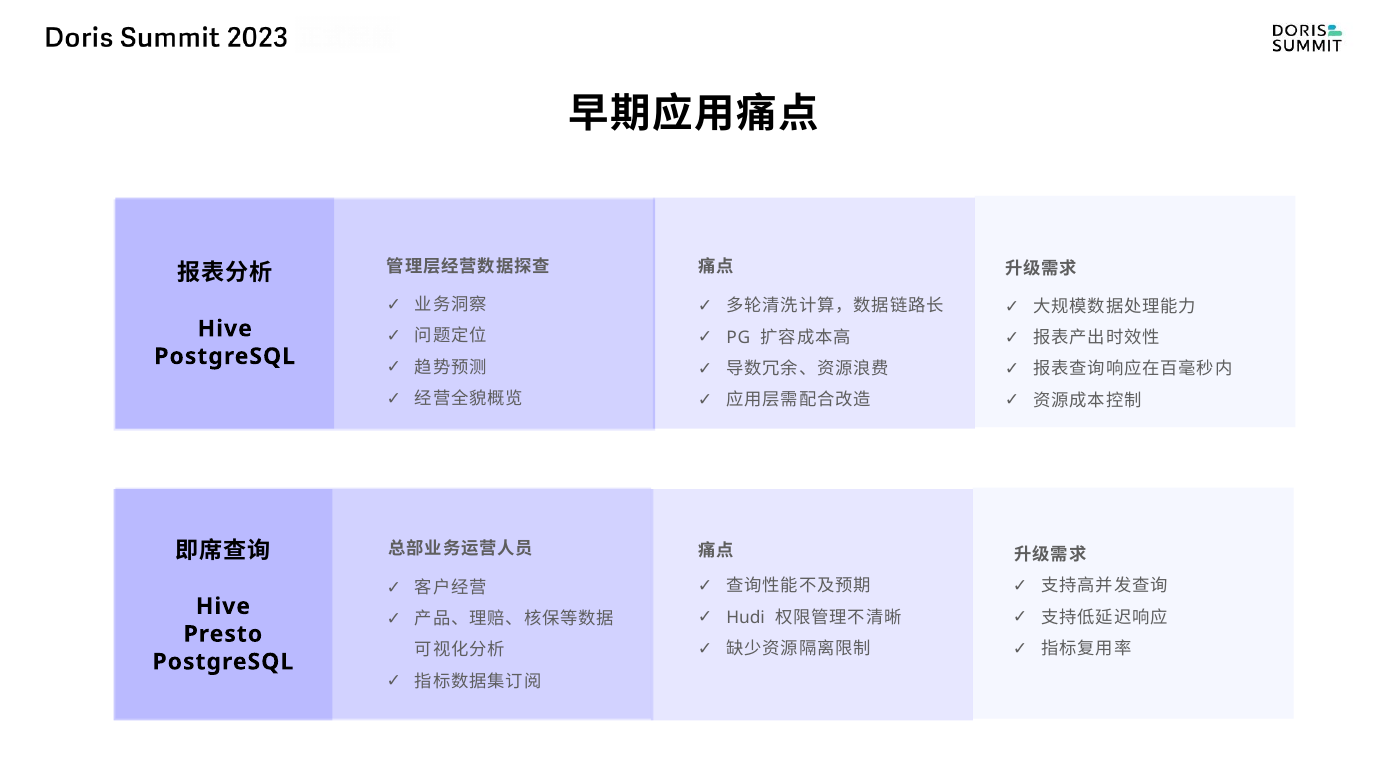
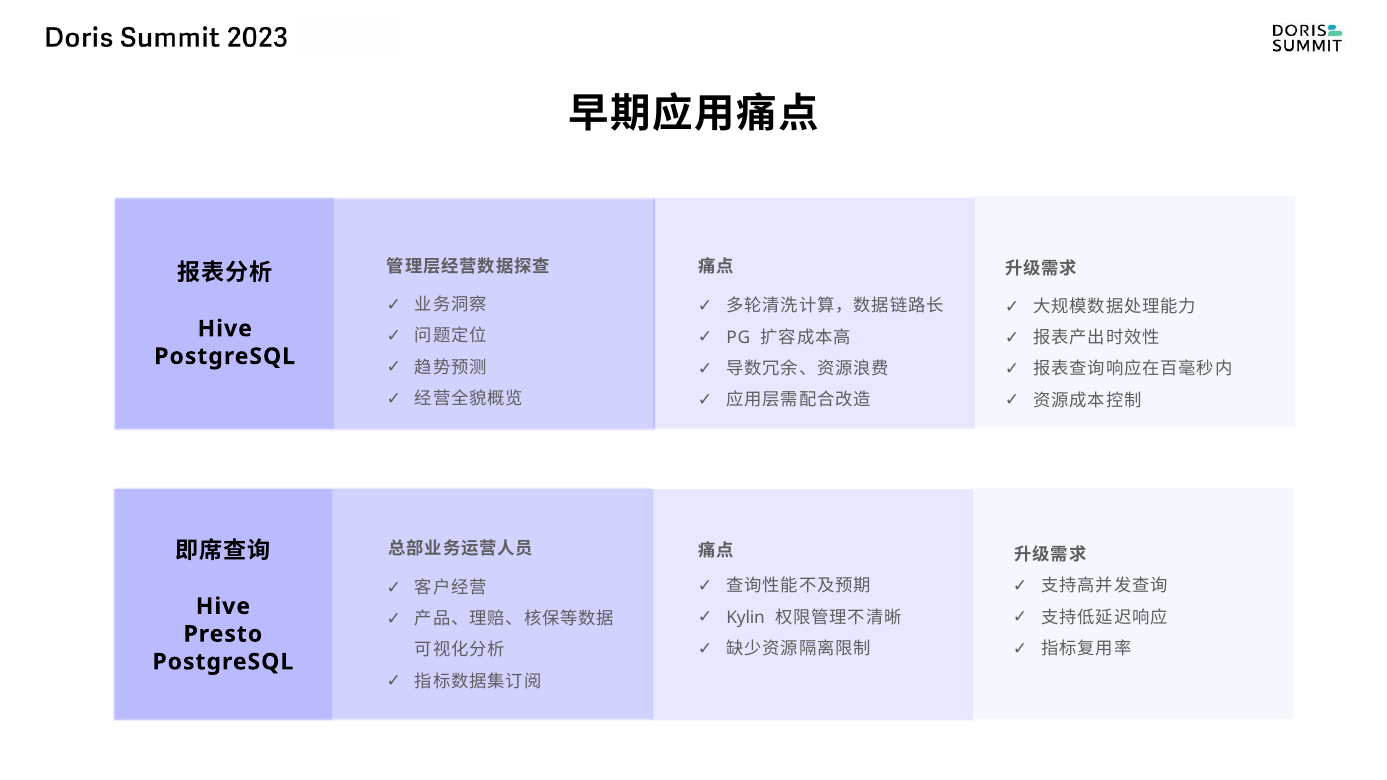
Hudi: Hudi -> Kylin (746, 618)
